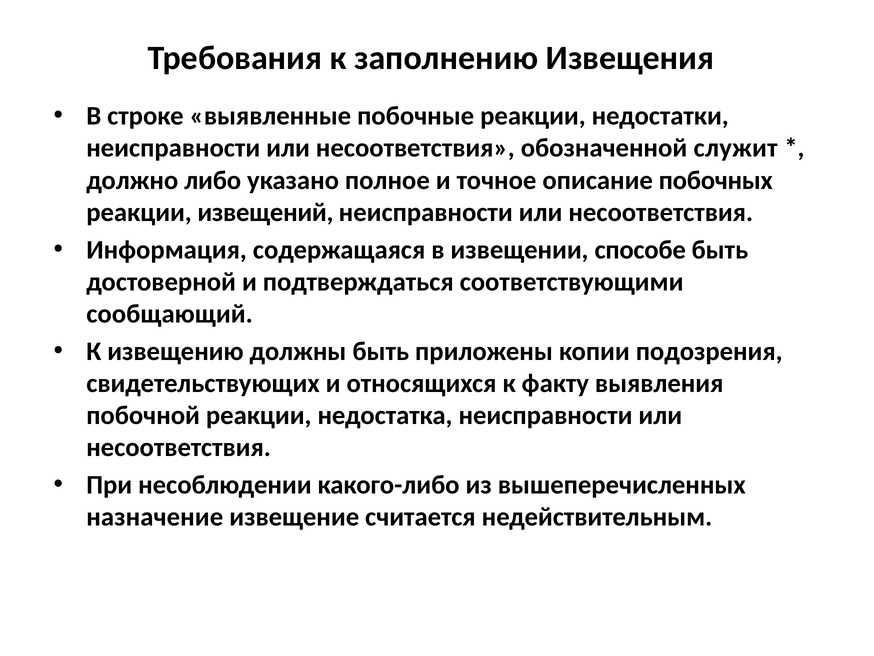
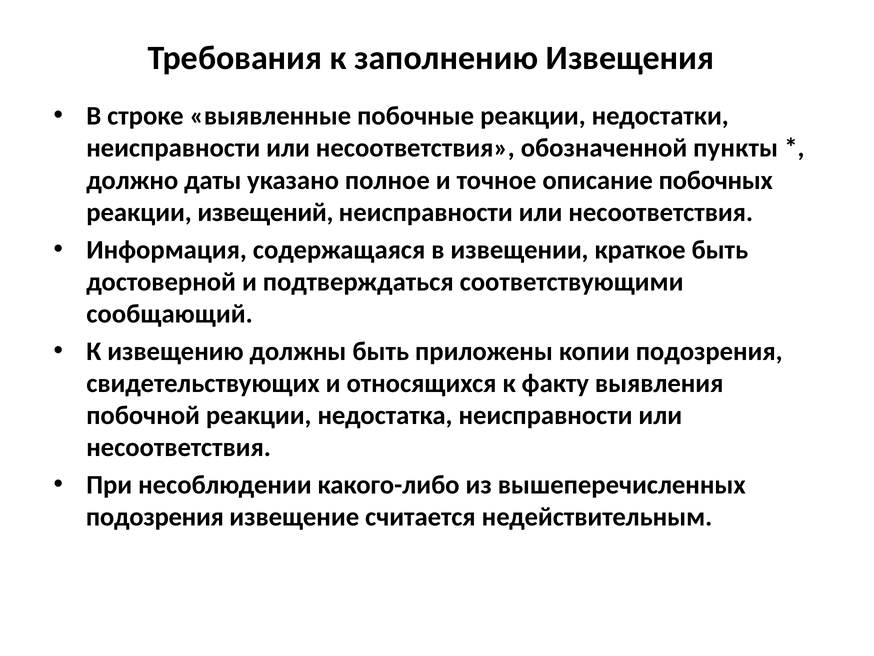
служит: служит -> пункты (736, 148)
либо: либо -> даты (213, 180)
способе: способе -> краткое (640, 250)
назначение: назначение -> подозрения (155, 516)
